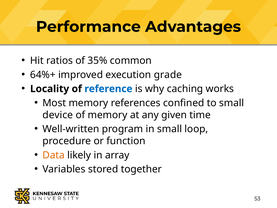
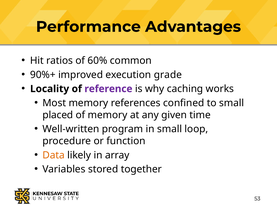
35%: 35% -> 60% (97, 61)
64%+: 64%+ -> 90%+ (43, 75)
reference colour: blue -> purple (108, 89)
device: device -> placed (58, 115)
